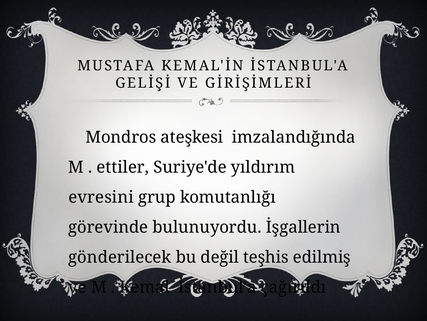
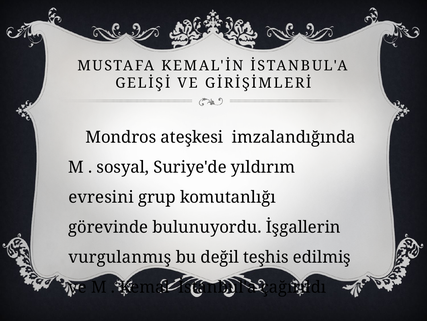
ettiler: ettiler -> sosyal (123, 167)
gönderilecek: gönderilecek -> vurgulanmış (120, 257)
